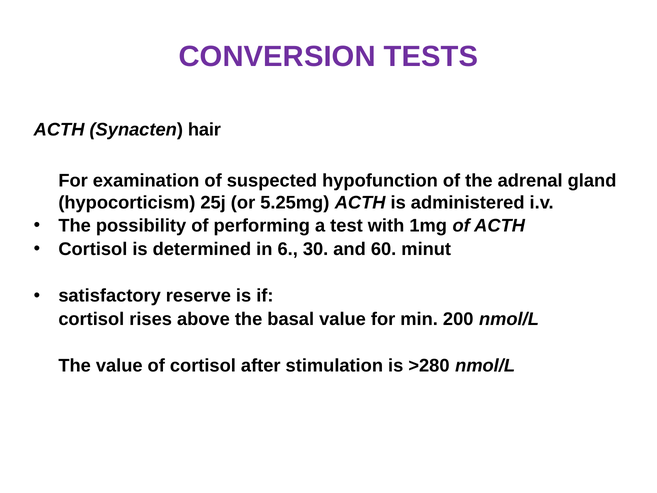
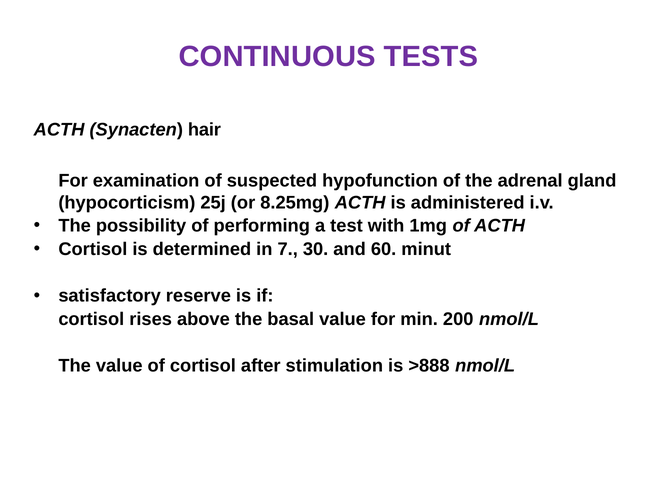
CONVERSION: CONVERSION -> CONTINUOUS (277, 56)
5.25mg: 5.25mg -> 8.25mg (295, 203)
6: 6 -> 7 (288, 249)
>280: >280 -> >888 (429, 366)
